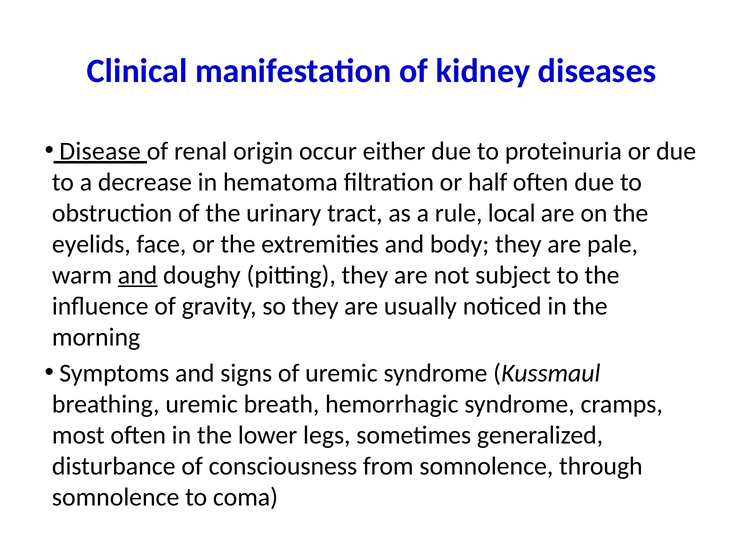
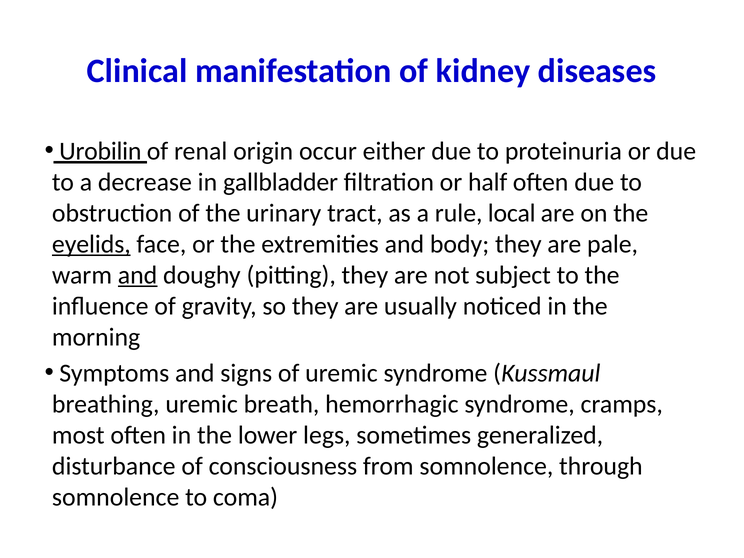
Disease: Disease -> Urobilin (100, 151)
hematoma: hematoma -> gallbladder (281, 182)
eyelids underline: none -> present (91, 244)
